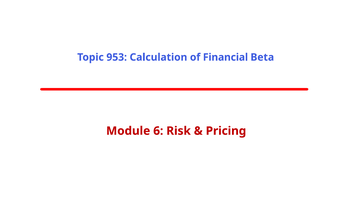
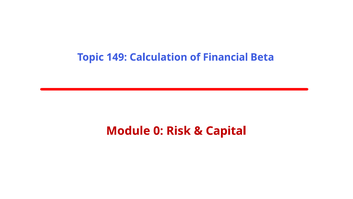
953: 953 -> 149 (117, 57)
6: 6 -> 0 (158, 131)
Pricing: Pricing -> Capital (226, 131)
